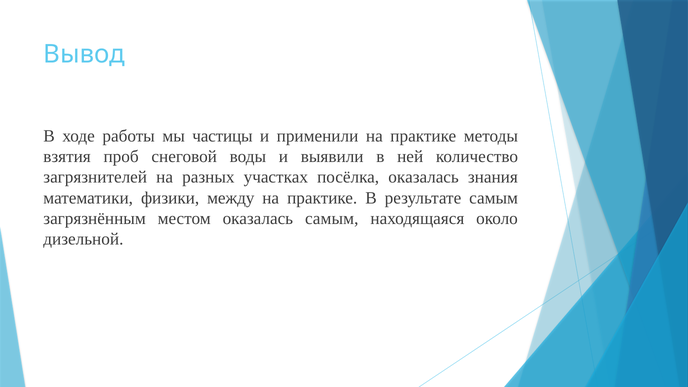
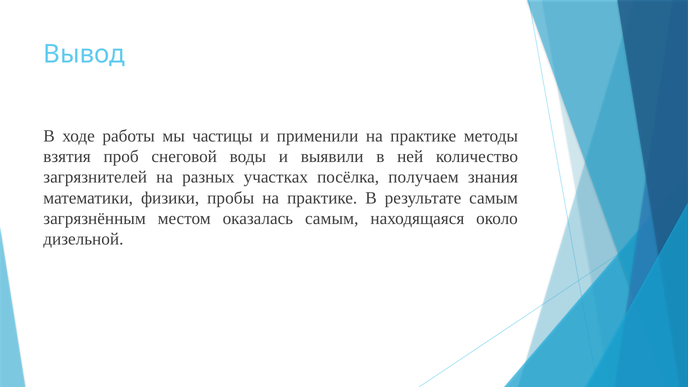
посёлка оказалась: оказалась -> получаем (423, 177)
между: между -> пробы (231, 198)
